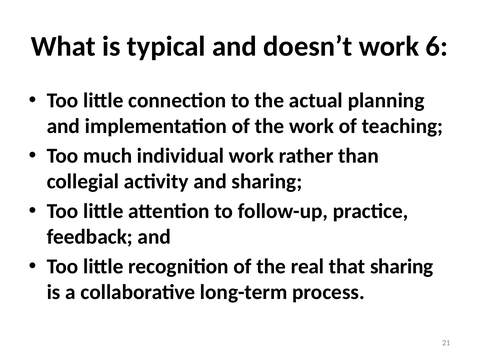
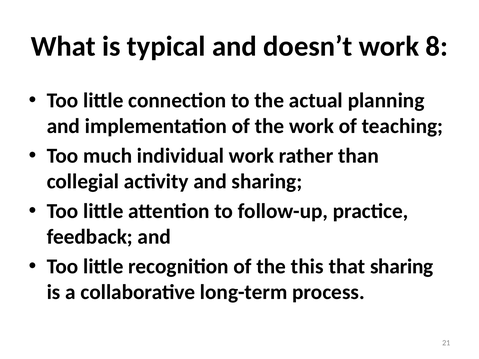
6: 6 -> 8 (437, 46)
real: real -> this (307, 267)
